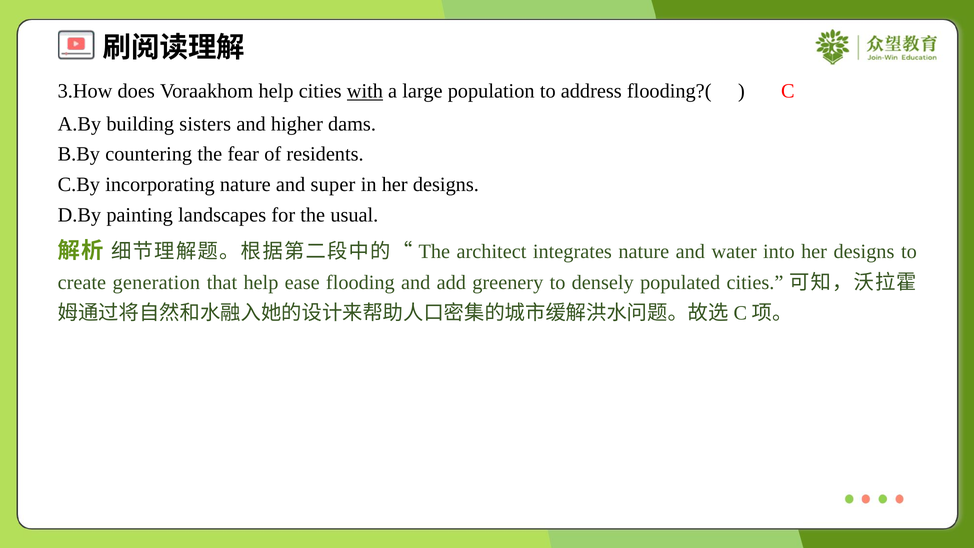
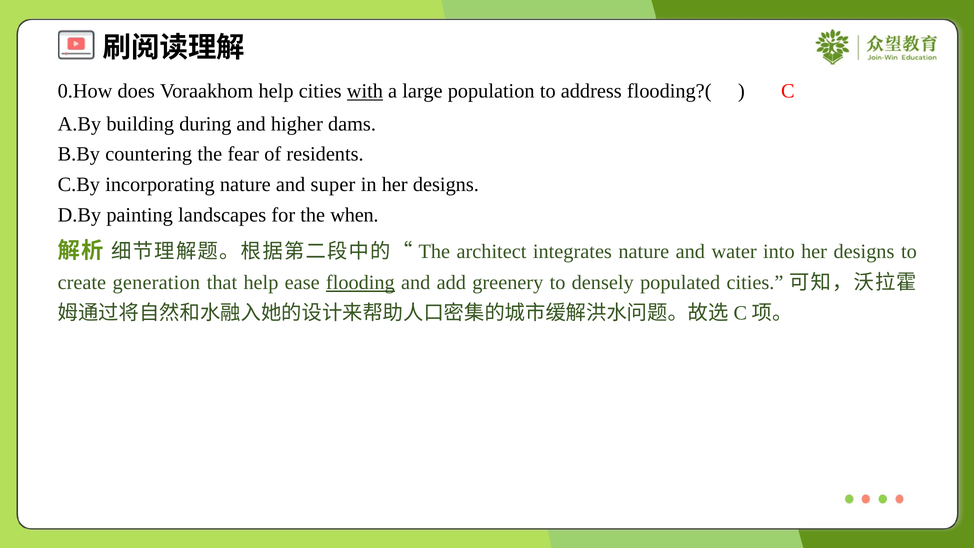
3.How: 3.How -> 0.How (85, 91)
sisters: sisters -> during (205, 124)
usual: usual -> when (354, 215)
flooding underline: none -> present (360, 282)
